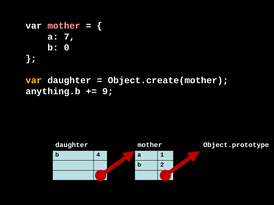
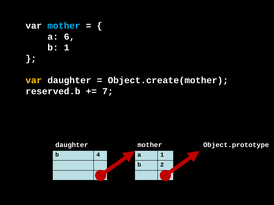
mother colour: pink -> light blue (64, 26)
7: 7 -> 6 (69, 37)
b 0: 0 -> 1 (67, 48)
anything.b: anything.b -> reserved.b (53, 92)
9: 9 -> 7 (108, 92)
